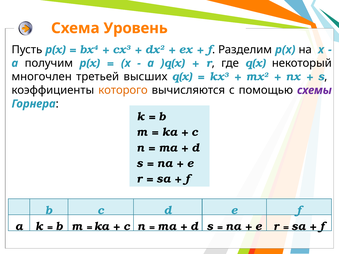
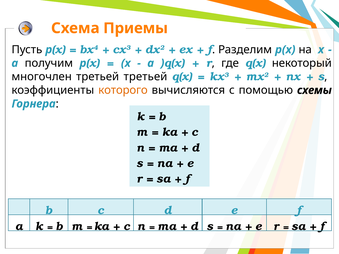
Уровень: Уровень -> Приемы (136, 28)
третьей высших: высших -> третьей (145, 77)
схемы colour: purple -> black (314, 90)
